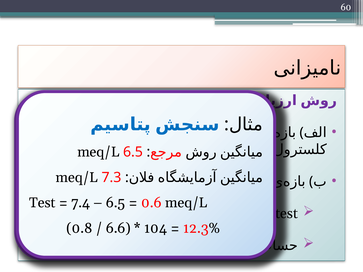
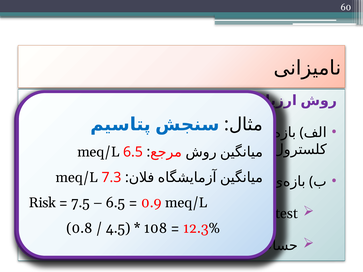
Test: Test -> Risk (42, 203)
7.4: 7.4 -> 7.5 (81, 203)
0.6: 0.6 -> 0.9 (151, 203)
6.6: 6.6 -> 4.5 (118, 228)
104: 104 -> 108 (156, 228)
